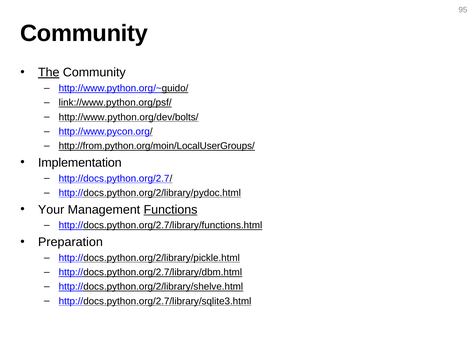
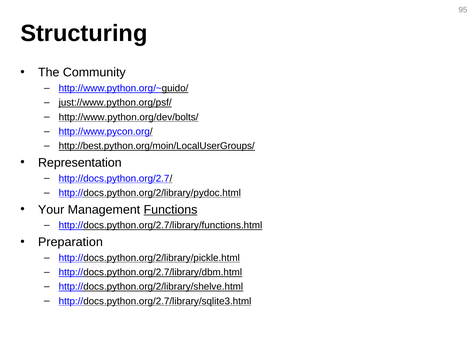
Community: Community -> Structuring (84, 33)
The underline: present -> none (49, 72)
link://www.python.org/psf/: link://www.python.org/psf/ -> just://www.python.org/psf/ (115, 103)
http://from.python.org/moin/LocalUserGroups/: http://from.python.org/moin/LocalUserGroups/ -> http://best.python.org/moin/LocalUserGroups/ (157, 146)
Implementation: Implementation -> Representation (80, 163)
